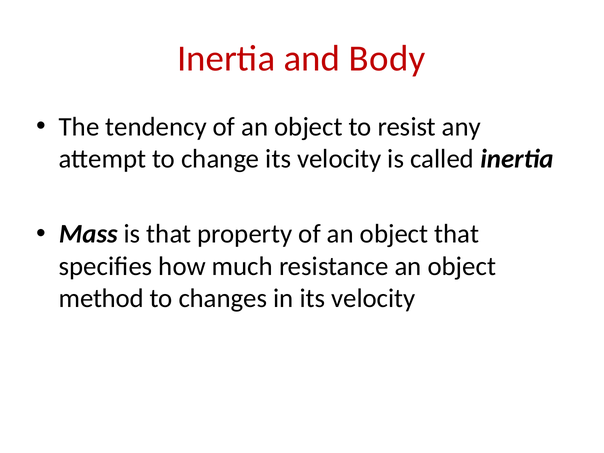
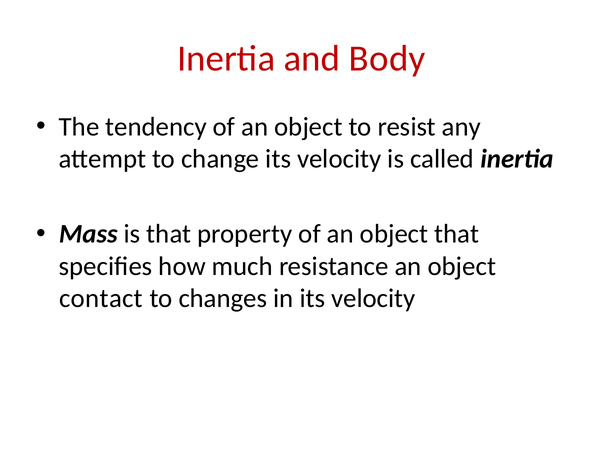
method: method -> contact (101, 299)
